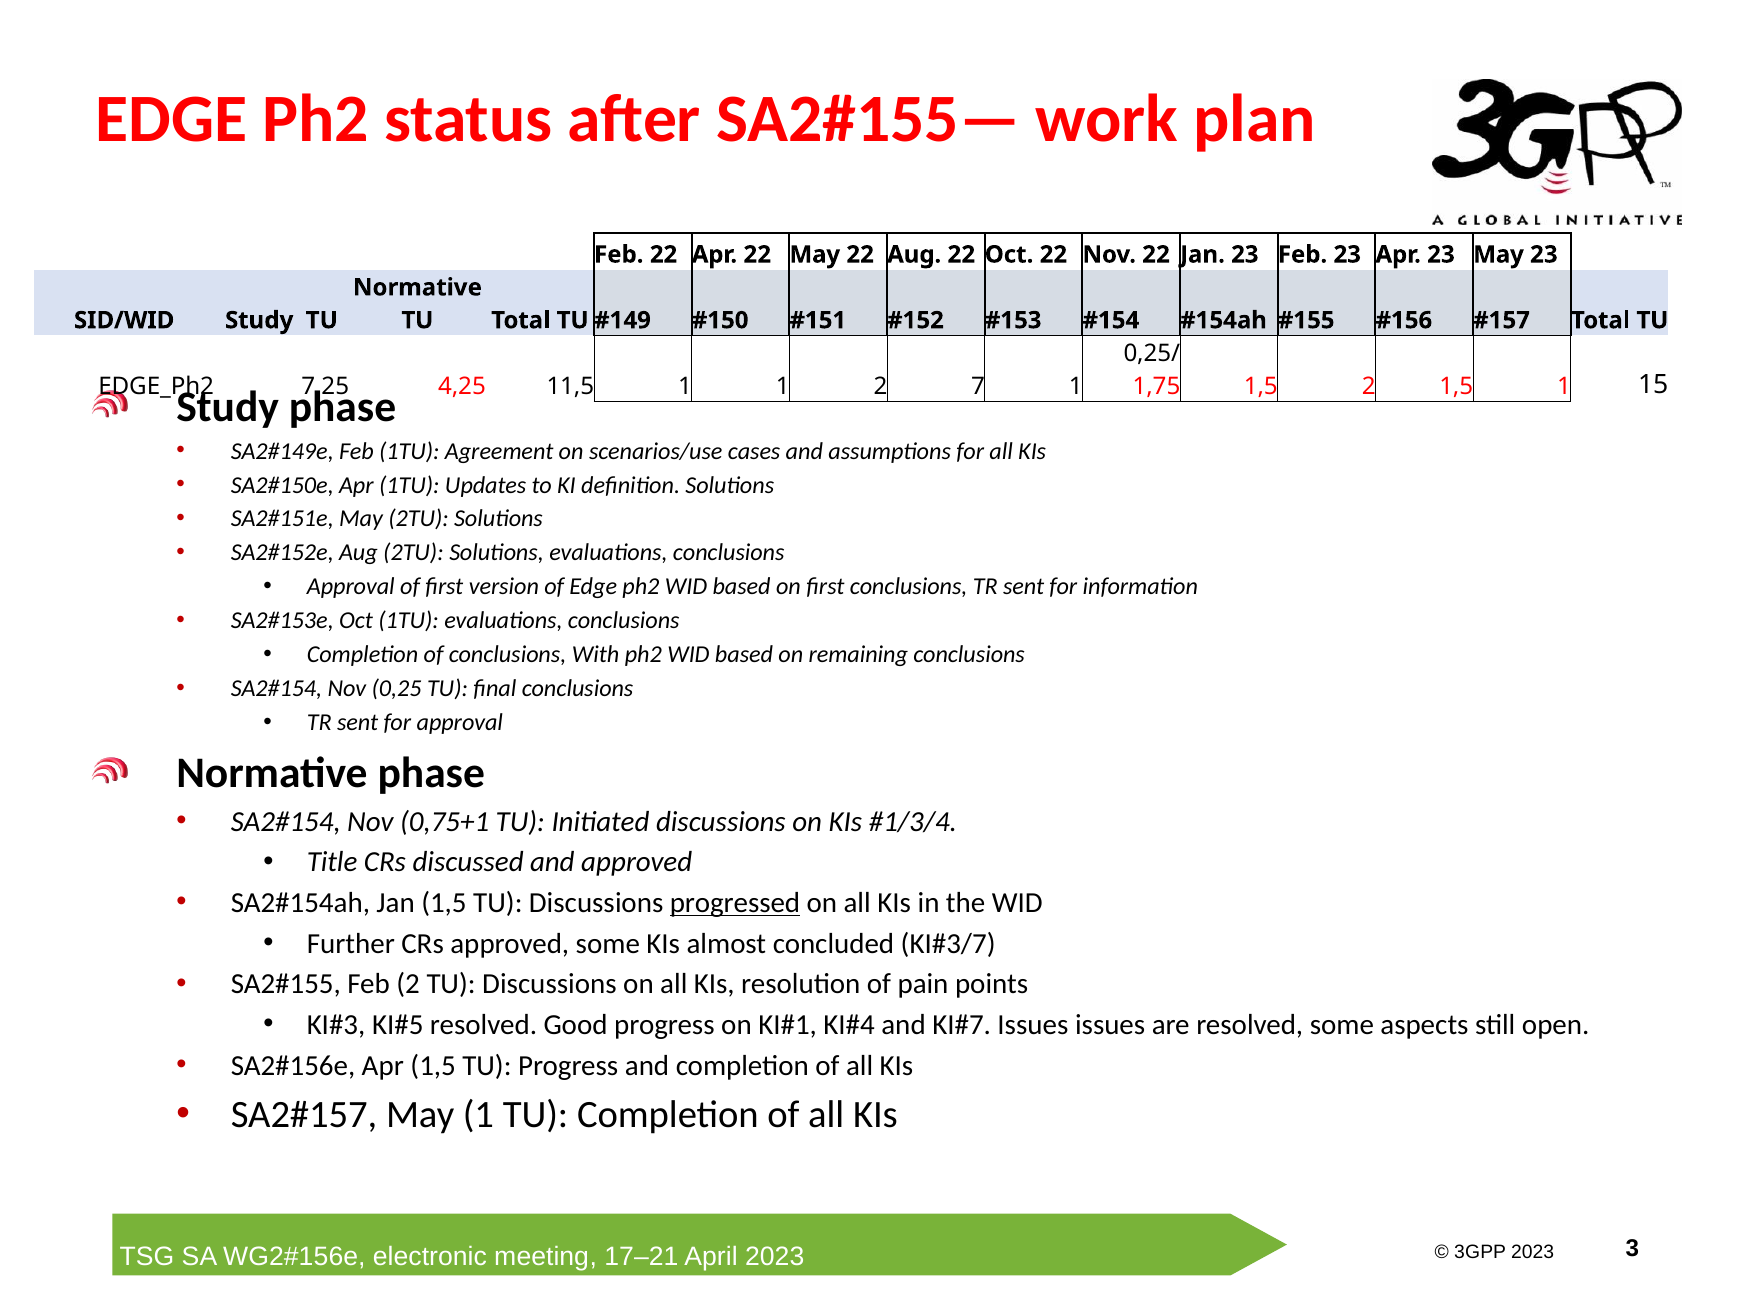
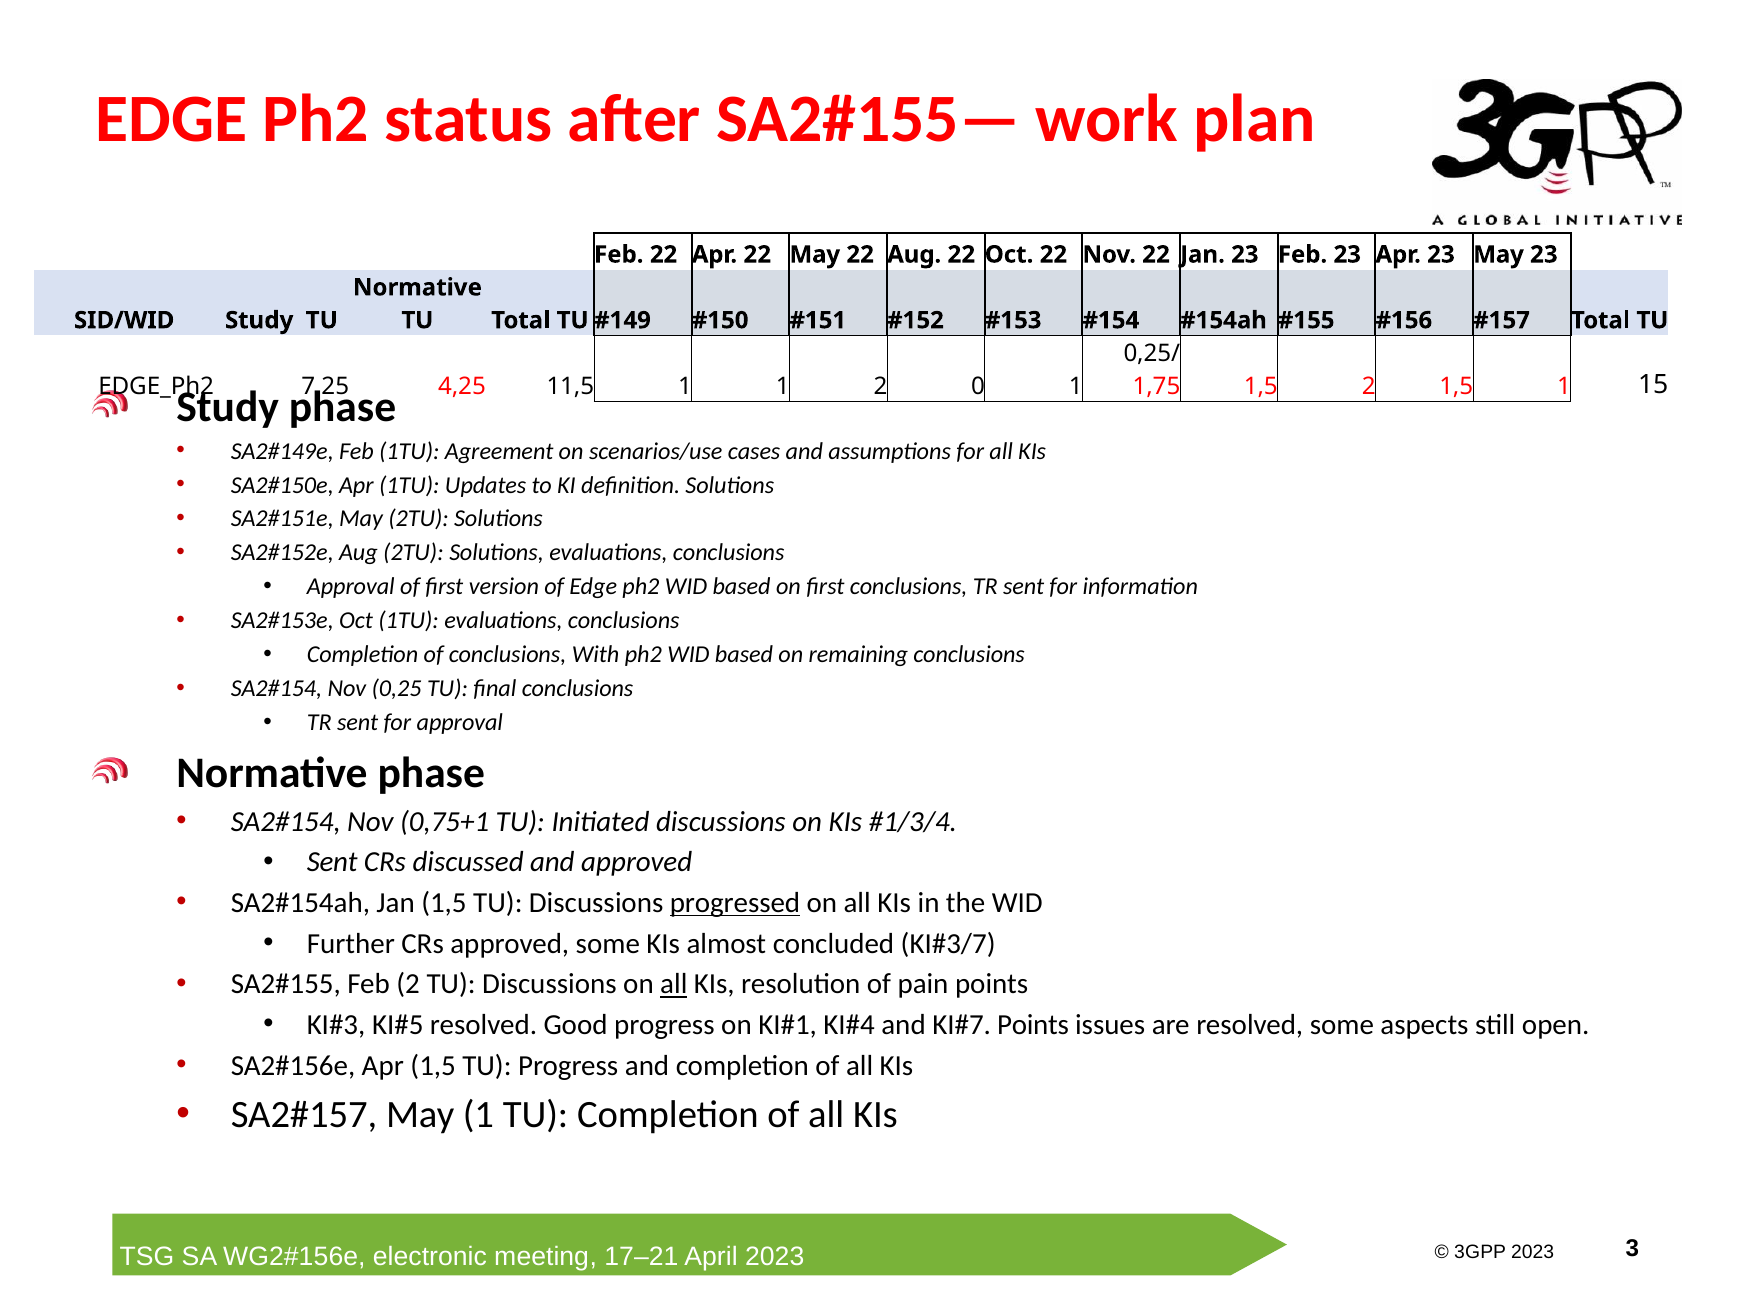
7: 7 -> 0 (978, 386)
Title: Title -> Sent (332, 862)
all underline: none -> present (674, 984)
Issues: Issues -> Points (1033, 1025)
